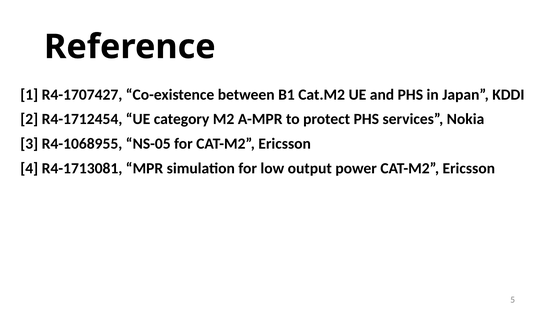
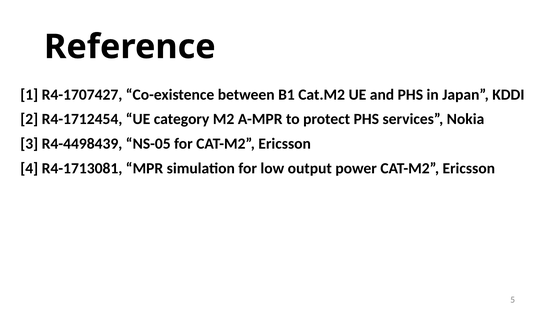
R4-1068955: R4-1068955 -> R4-4498439 (82, 144)
